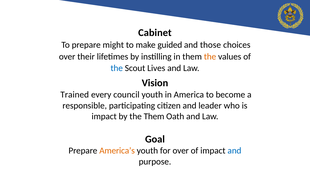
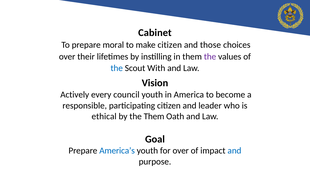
might: might -> moral (113, 45)
make guided: guided -> citizen (170, 45)
the colour: orange -> purple (210, 56)
Lives: Lives -> With (156, 68)
Trained: Trained -> Actively (75, 94)
impact: impact -> ethical (104, 116)
America’s colour: orange -> blue (117, 150)
